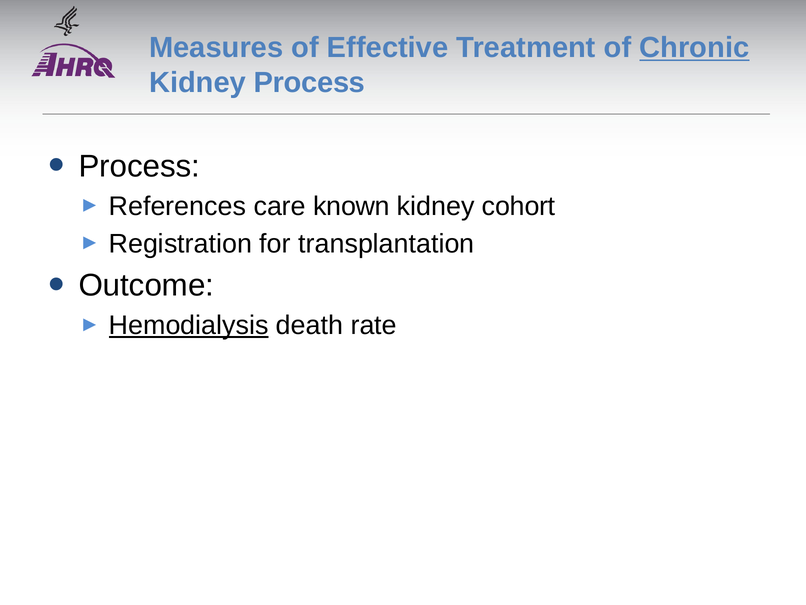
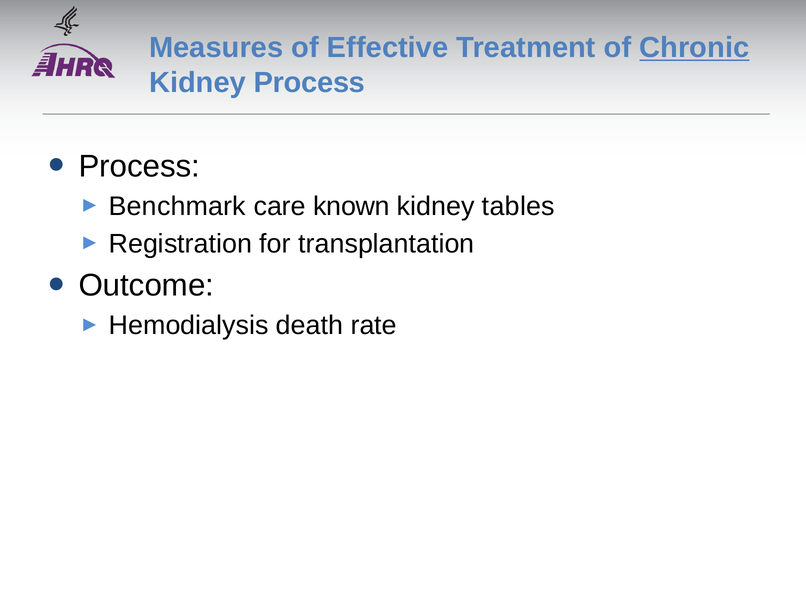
References: References -> Benchmark (177, 206)
cohort: cohort -> tables (518, 206)
Hemodialysis underline: present -> none (189, 325)
